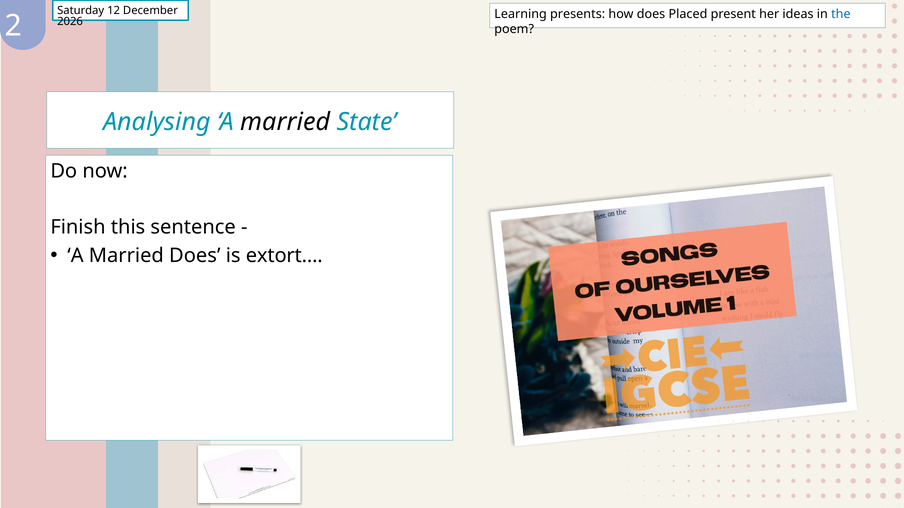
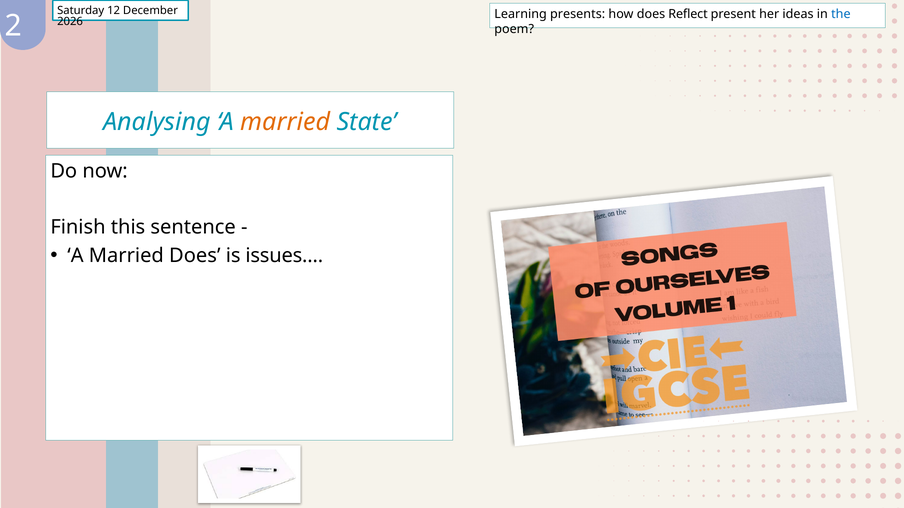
Placed: Placed -> Reflect (688, 14)
married colour: black -> orange (285, 122)
extort…: extort… -> issues… (284, 256)
